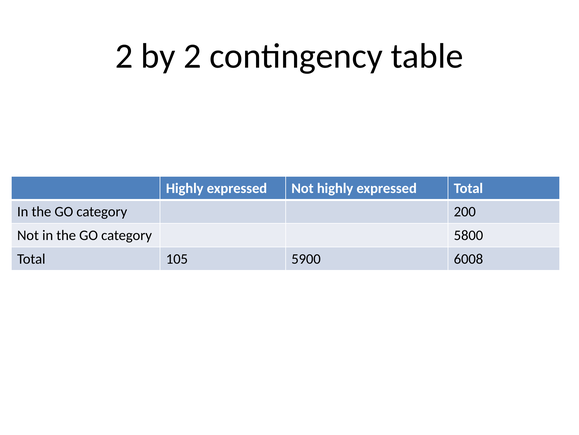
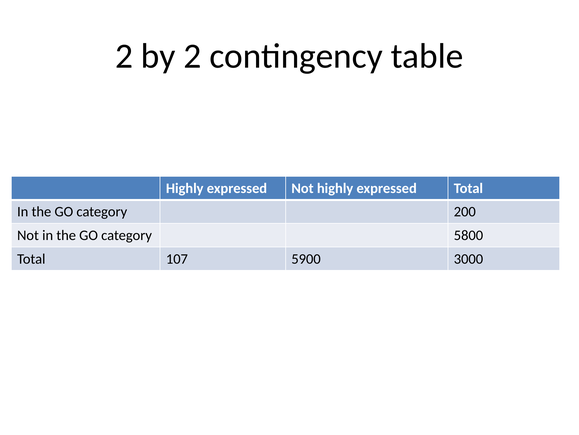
105: 105 -> 107 (177, 258)
6008: 6008 -> 3000 (468, 258)
